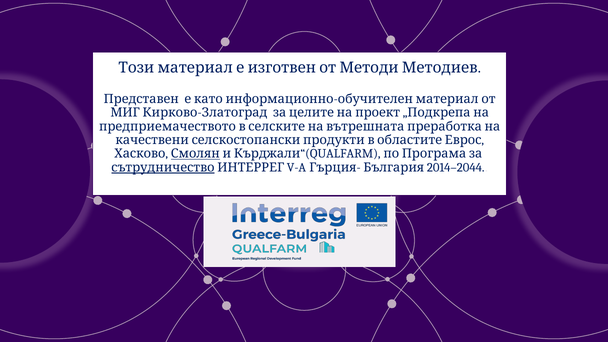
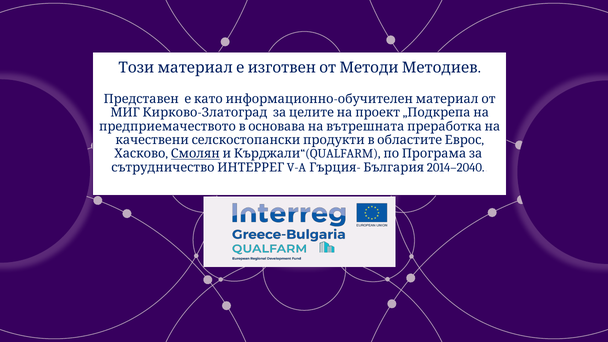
селските: селските -> основава (277, 126)
сътрудничество underline: present -> none (163, 167)
2014–2044: 2014–2044 -> 2014–2040 (456, 167)
